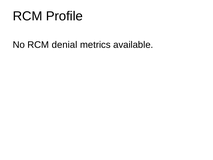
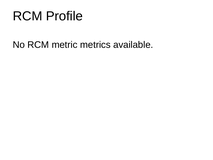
denial: denial -> metric (65, 45)
